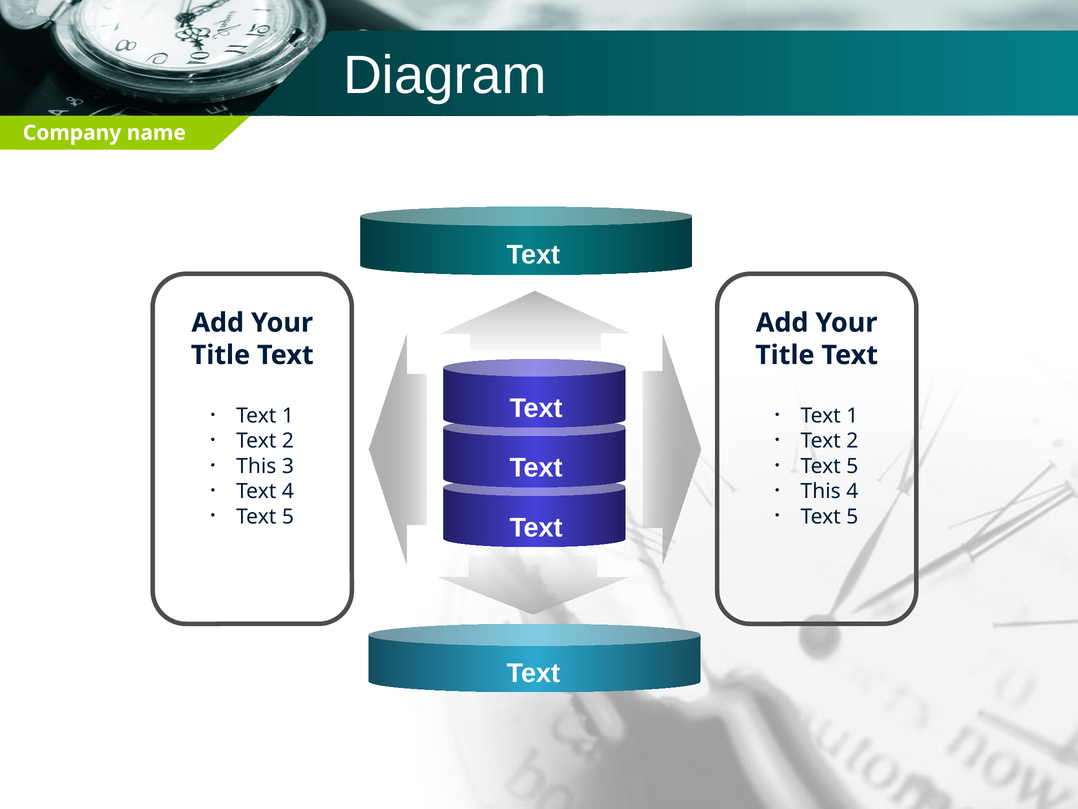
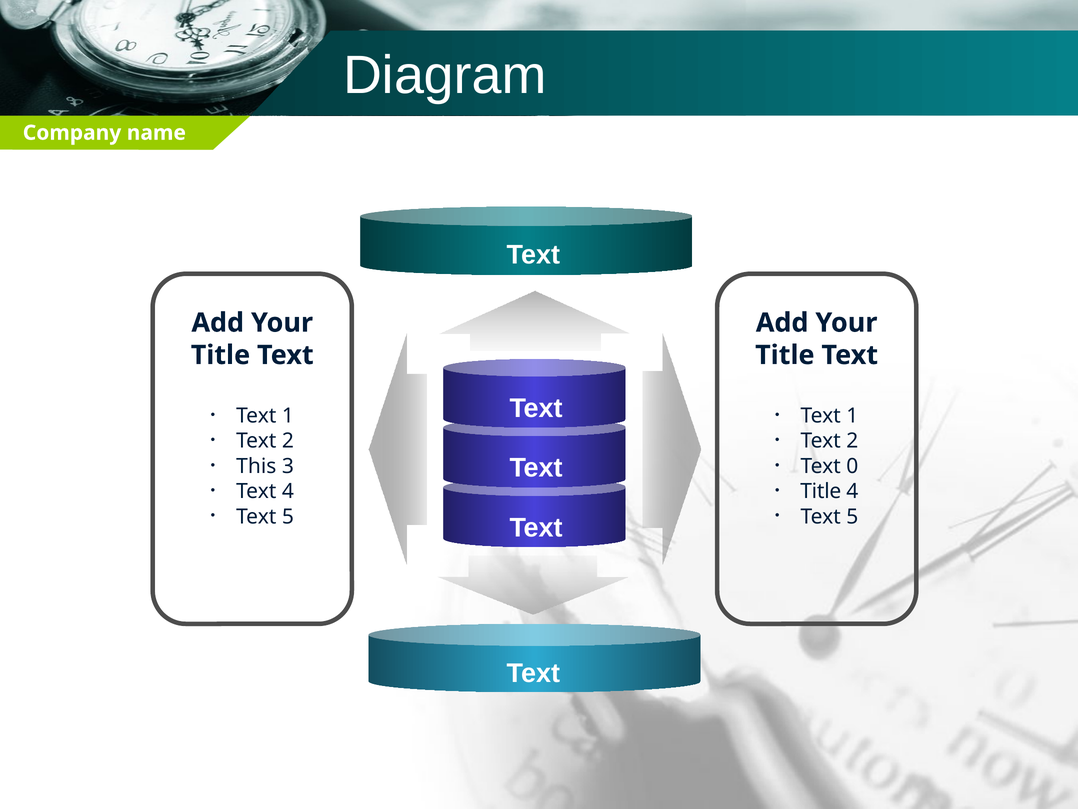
5: 5 -> 0 (852, 466)
This: This -> Title (821, 491)
